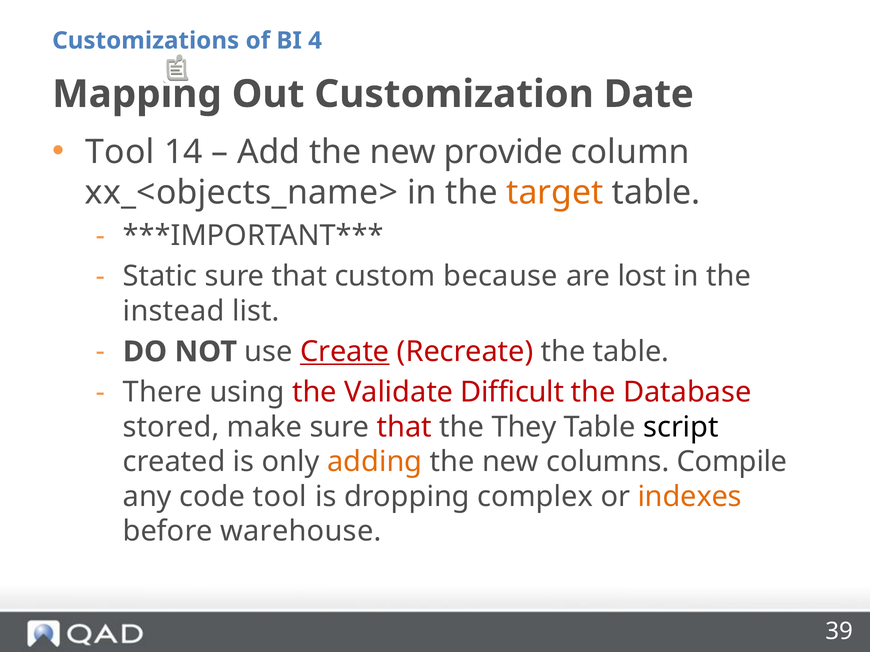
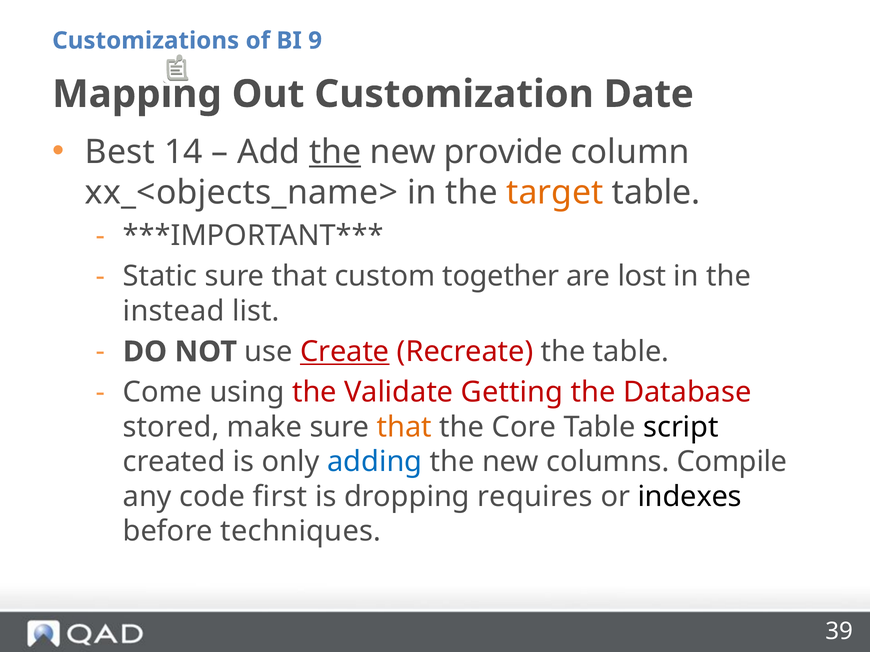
4: 4 -> 9 (315, 41)
Tool: Tool -> Best (120, 152)
the underline: none -> present (335, 152)
because: because -> together (501, 277)
There: There -> Come (162, 393)
Difficult: Difficult -> Getting (512, 393)
that colour: red -> orange (404, 427)
They: They -> Core (524, 427)
adding colour: orange -> blue (375, 462)
code tool: tool -> first (280, 497)
complex: complex -> requires (535, 497)
indexes colour: orange -> black (690, 497)
warehouse: warehouse -> techniques (301, 532)
